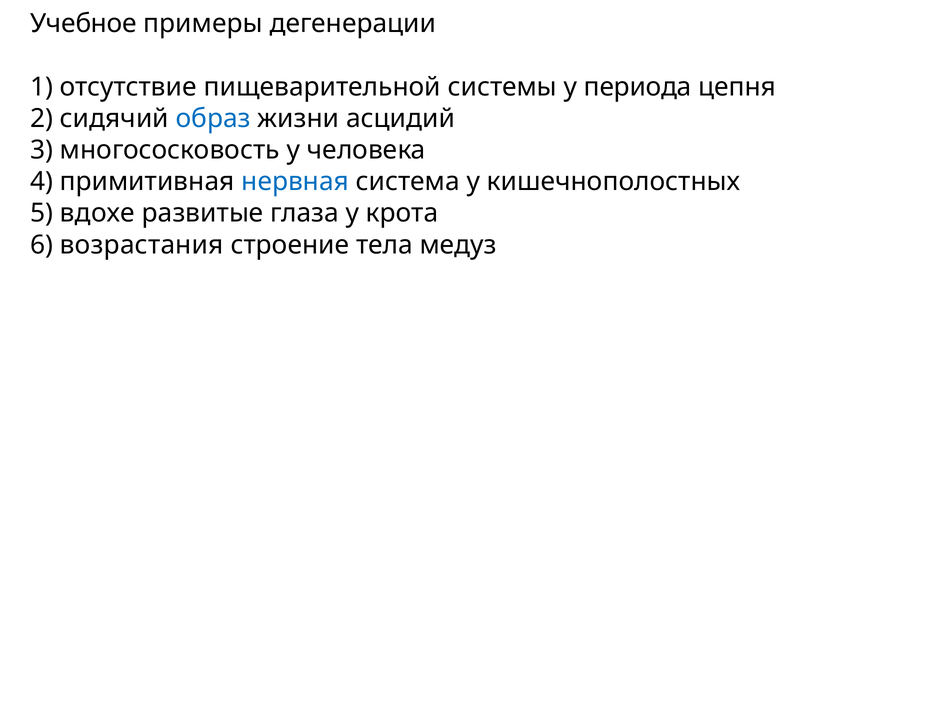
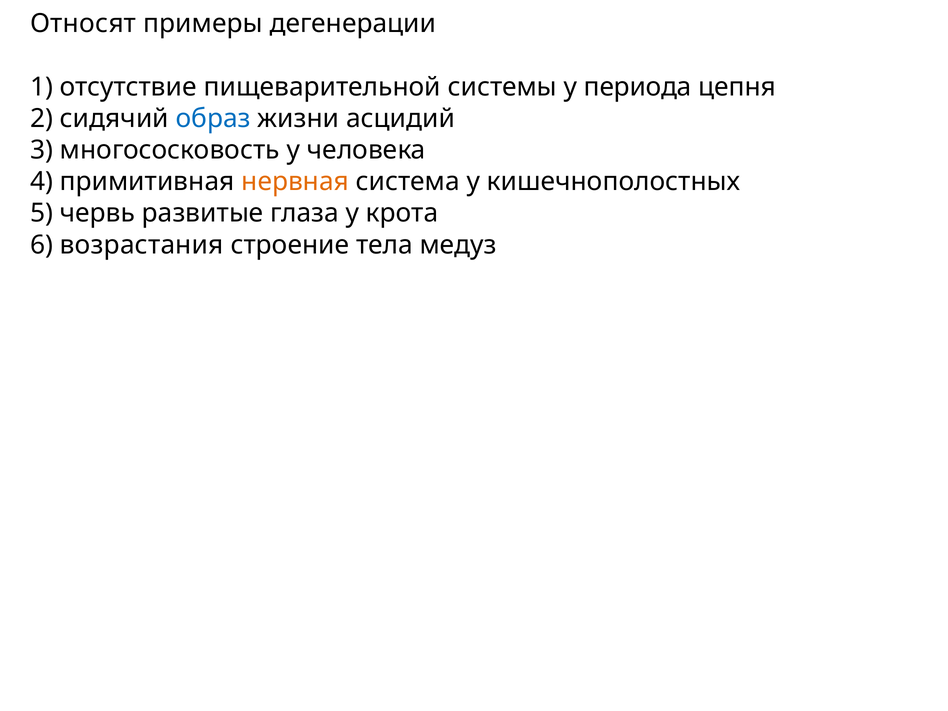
Учебное: Учебное -> Относят (83, 24)
нервная colour: blue -> orange (295, 182)
вдохе: вдохе -> червь (97, 213)
